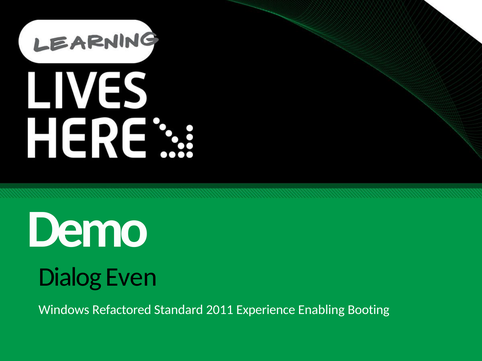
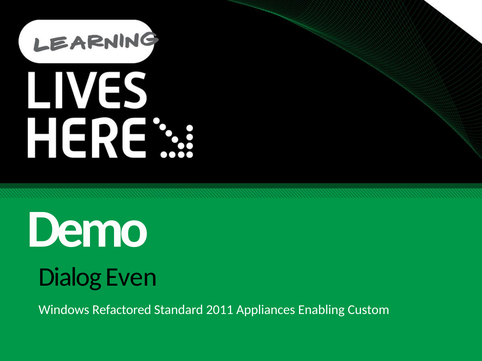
Experience: Experience -> Appliances (266, 310)
Booting: Booting -> Custom (369, 310)
